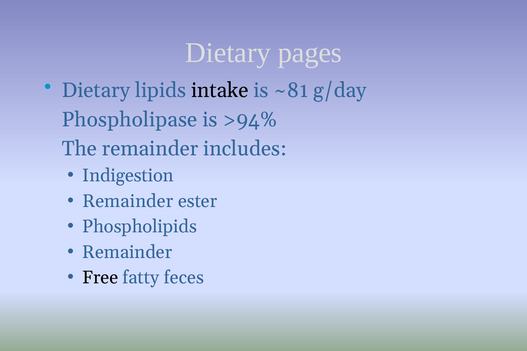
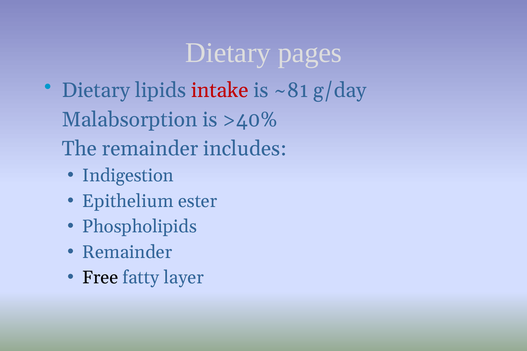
intake colour: black -> red (220, 90)
Phospholipase: Phospholipase -> Malabsorption (130, 120)
>94%: >94% -> >40% (250, 120)
Remainder: Remainder -> Epithelium (128, 201)
feces: feces -> layer (184, 278)
